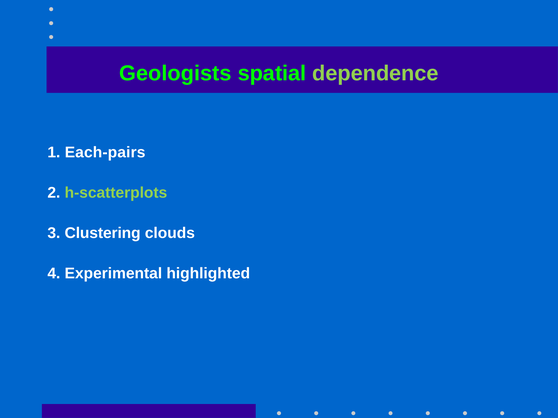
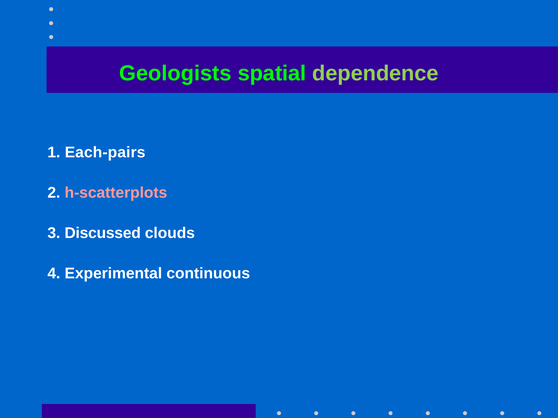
h-scatterplots colour: light green -> pink (116, 193)
Clustering: Clustering -> Discussed (103, 233)
highlighted: highlighted -> continuous (208, 274)
